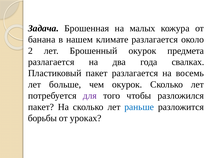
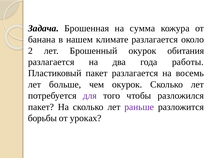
малых: малых -> сумма (142, 28)
предмета: предмета -> обитания (186, 51)
свалках: свалках -> работы (188, 62)
раньше colour: blue -> purple (139, 107)
